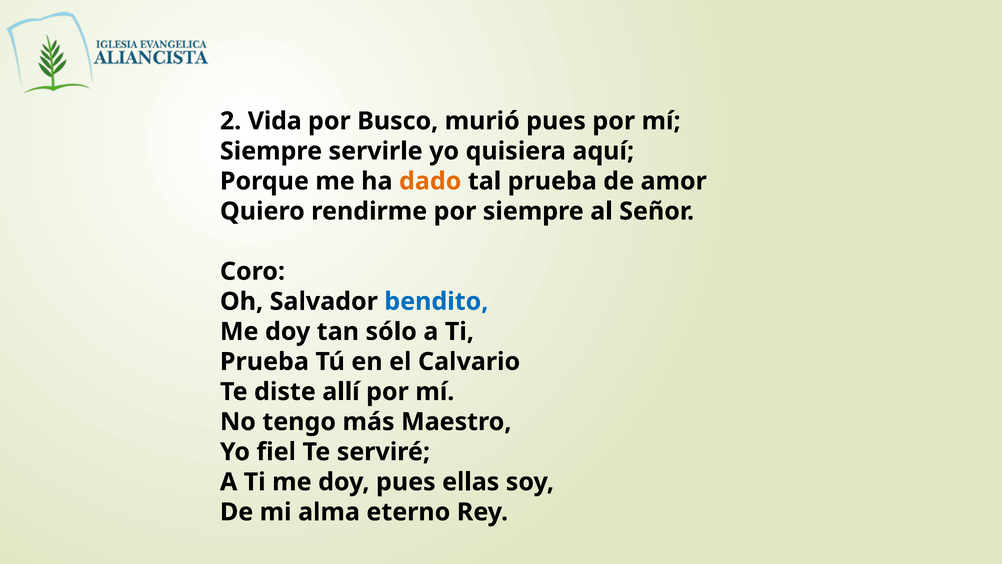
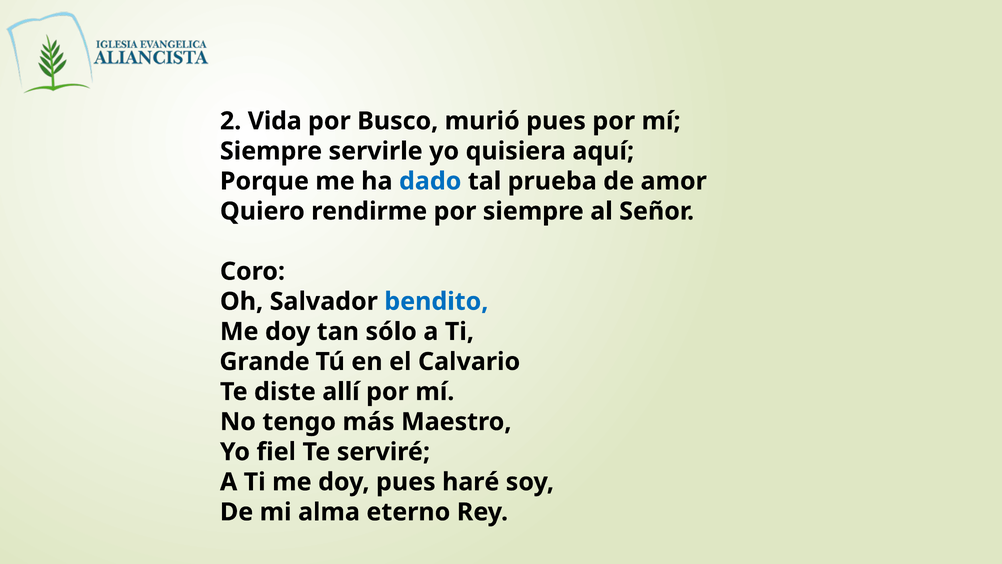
dado colour: orange -> blue (430, 181)
Prueba: Prueba -> Grande (265, 361)
ellas: ellas -> haré (471, 482)
